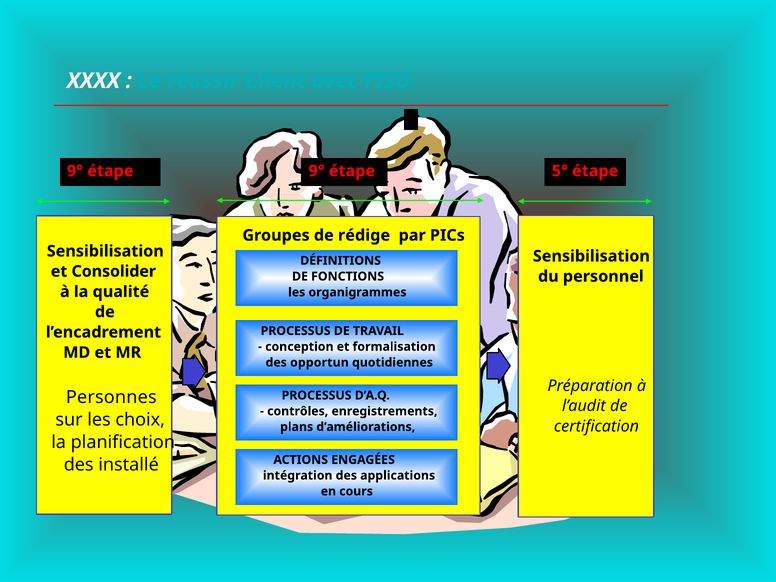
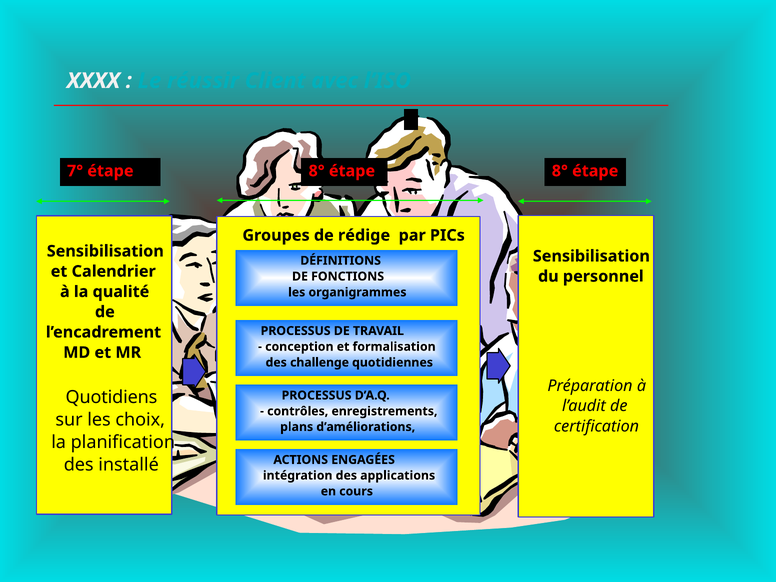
9°: 9° -> 7° (75, 171)
9°: 9° -> 8° (317, 171)
5°: 5° -> 8° (560, 171)
Consolider: Consolider -> Calendrier (114, 271)
opportun: opportun -> challenge (320, 362)
Personnes: Personnes -> Quotidiens (111, 397)
